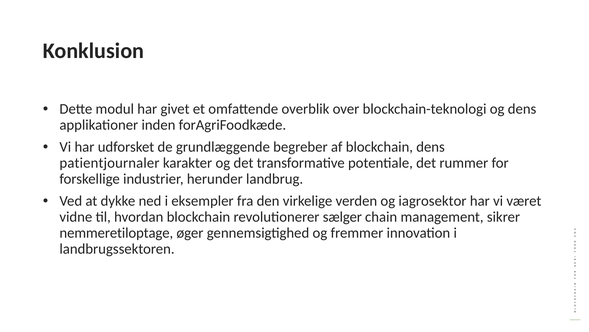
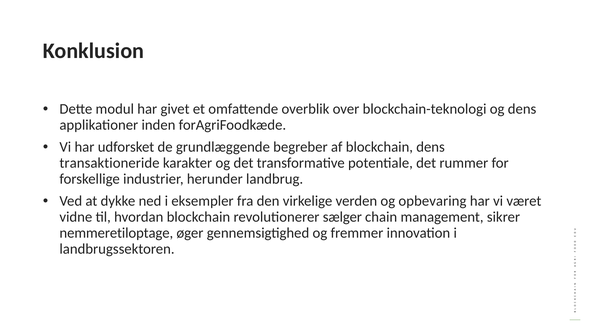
patientjournaler: patientjournaler -> transaktioneride (110, 163)
iagrosektor: iagrosektor -> opbevaring (432, 201)
